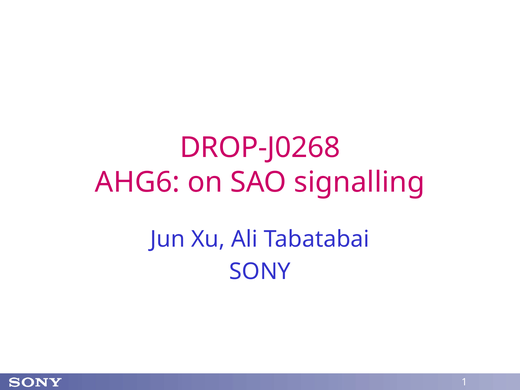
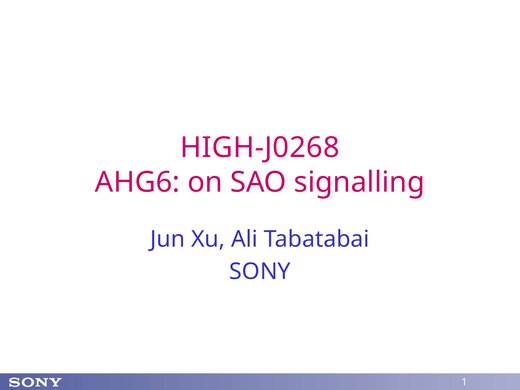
DROP-J0268: DROP-J0268 -> HIGH-J0268 (260, 148)
